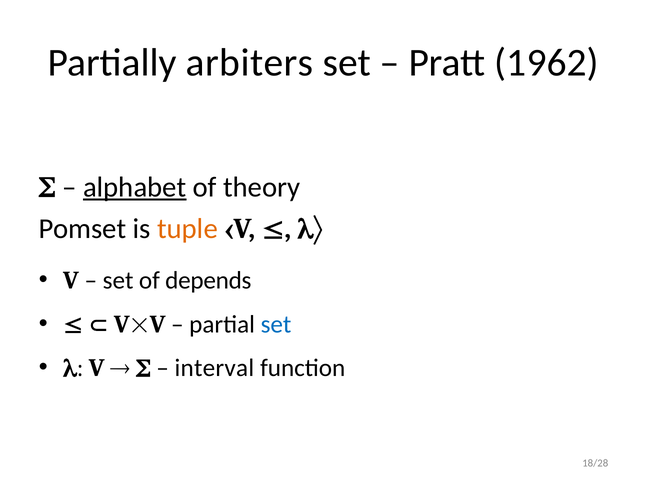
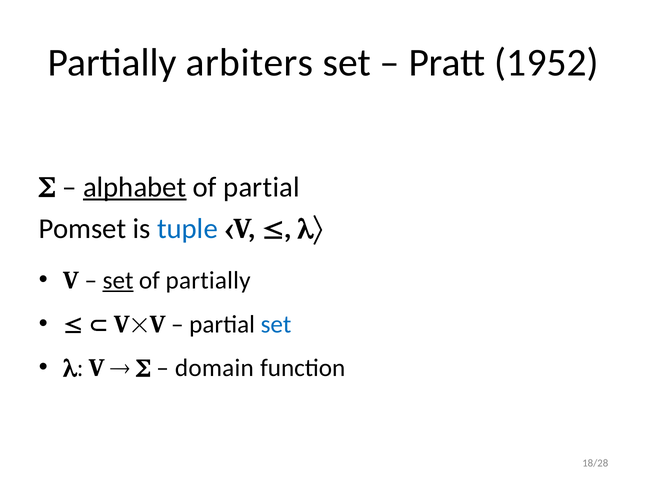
1962: 1962 -> 1952 (547, 63)
of theory: theory -> partial (262, 187)
tuple colour: orange -> blue (187, 229)
set underline: none -> present (118, 281)
of depends: depends -> partially (208, 281)
interval: interval -> domain (214, 368)
